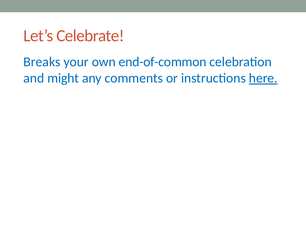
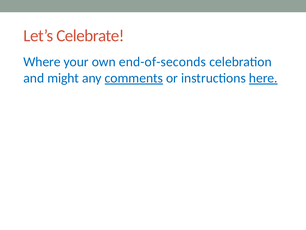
Breaks: Breaks -> Where (42, 62)
end-of-common: end-of-common -> end-of-seconds (163, 62)
comments underline: none -> present (134, 78)
